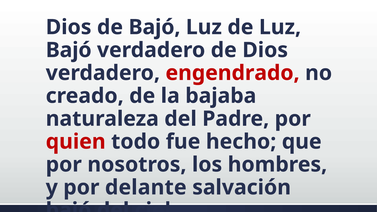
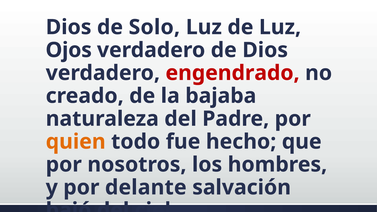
de Bajó: Bajó -> Solo (154, 27)
Bajó: Bajó -> Ojos (69, 50)
quien colour: red -> orange (76, 142)
